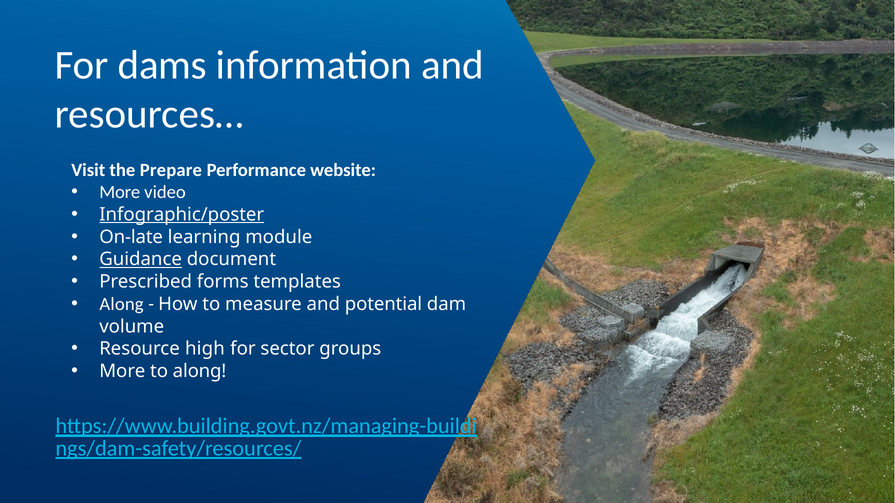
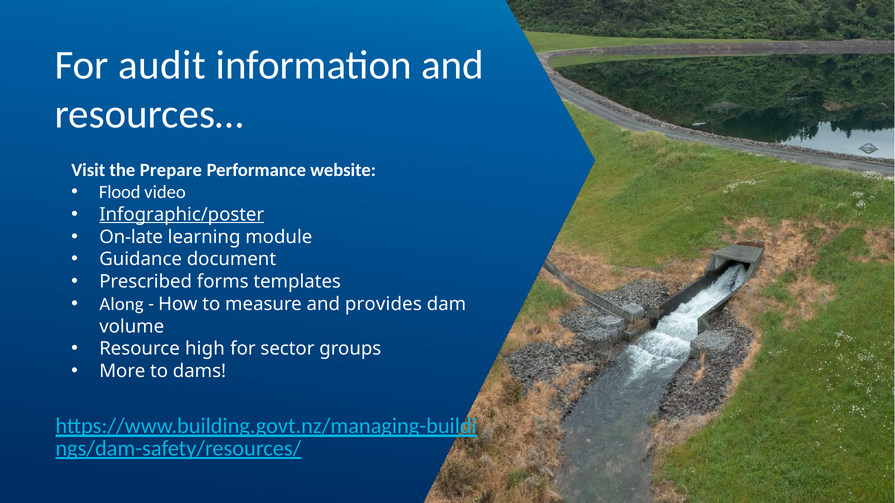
dams: dams -> audit (162, 65)
More: More -> Flood (120, 192)
Guidance underline: present -> none (141, 260)
potential: potential -> provides (383, 304)
to along: along -> dams (199, 371)
